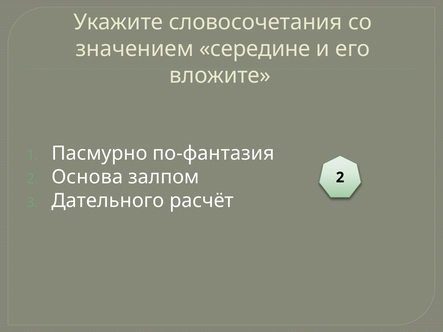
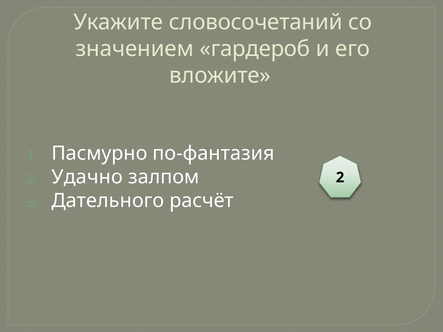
словосочетания: словосочетания -> словосочетаний (256, 22)
середине: середине -> гардероб (255, 49)
Основа: Основа -> Удачно (87, 177)
